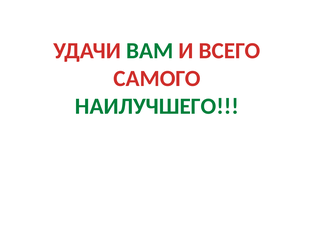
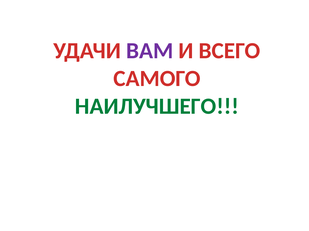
ВАМ colour: green -> purple (150, 51)
